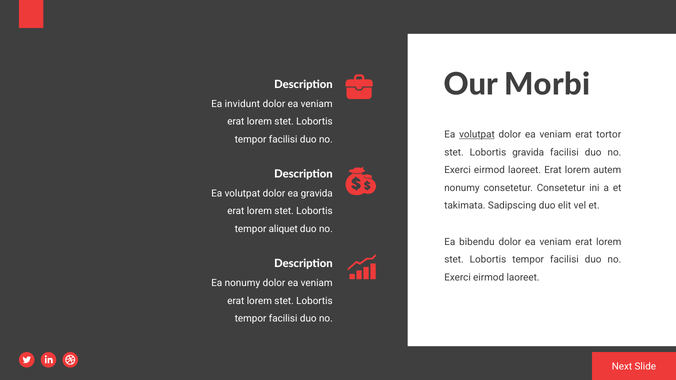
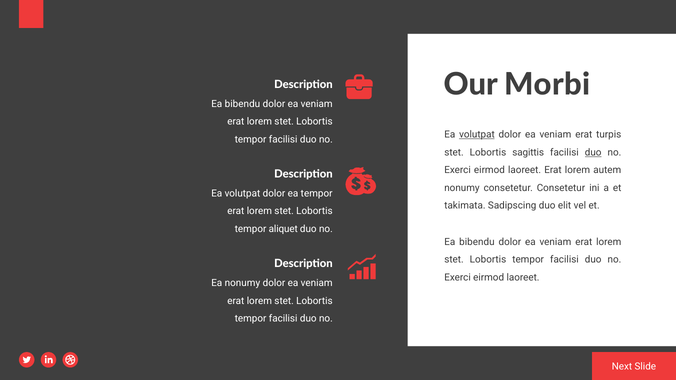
invidunt: invidunt -> bibendu (242, 104)
tortor: tortor -> turpis (609, 135)
Lobortis gravida: gravida -> sagittis (528, 152)
duo underline: none -> present (593, 152)
ea gravida: gravida -> tempor (317, 194)
